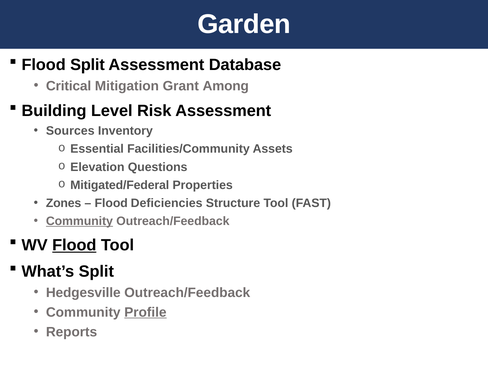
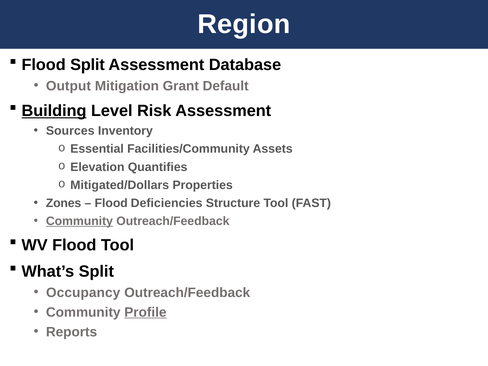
Garden: Garden -> Region (244, 24)
Critical: Critical -> Output (68, 86)
Among: Among -> Default (226, 86)
Building underline: none -> present (54, 111)
Questions: Questions -> Quantifies (158, 167)
Mitigated/Federal: Mitigated/Federal -> Mitigated/Dollars (120, 185)
Flood underline: present -> none (74, 245)
Hedgesville: Hedgesville -> Occupancy (83, 293)
